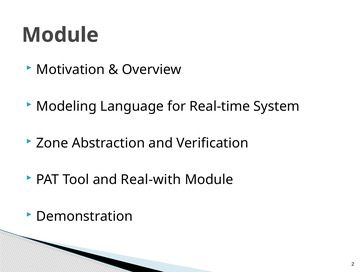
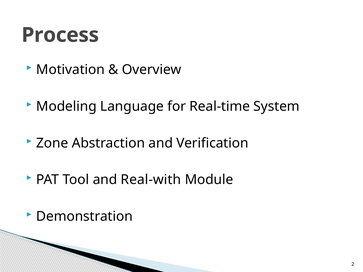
Module: Module -> Process (60, 35)
